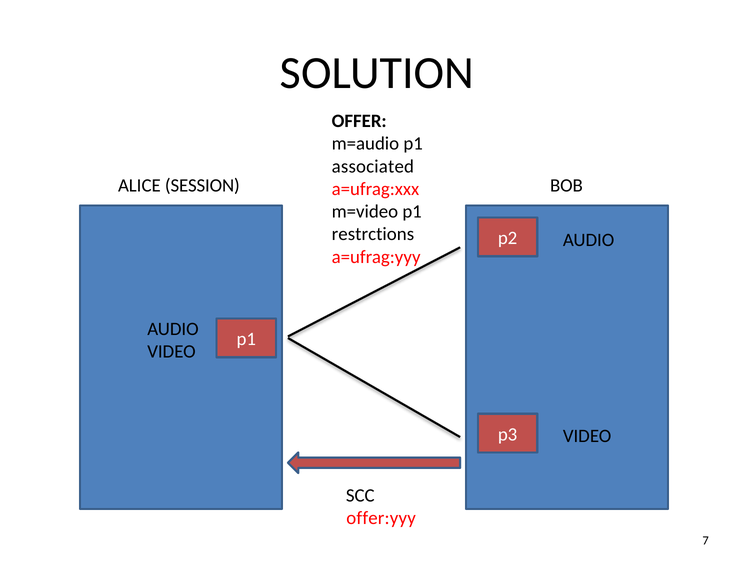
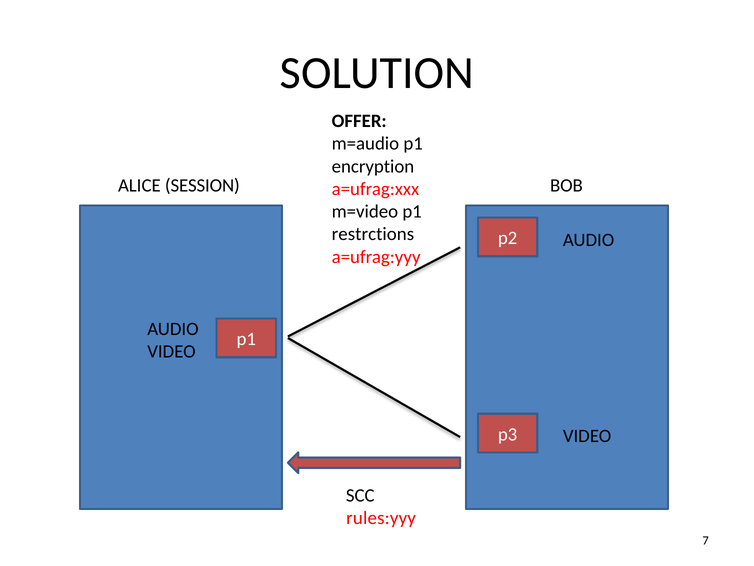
associated: associated -> encryption (373, 166)
offer:yyy: offer:yyy -> rules:yyy (381, 518)
